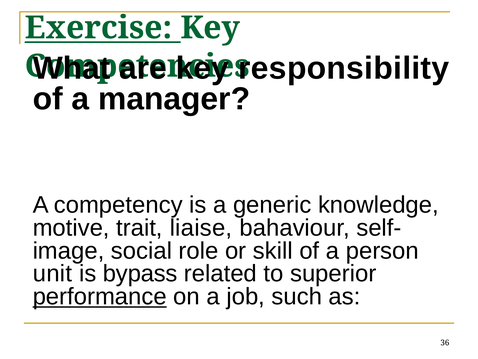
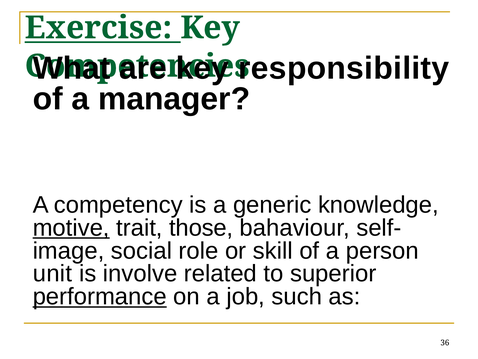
motive underline: none -> present (71, 227)
liaise: liaise -> those (201, 227)
bypass: bypass -> involve (140, 273)
